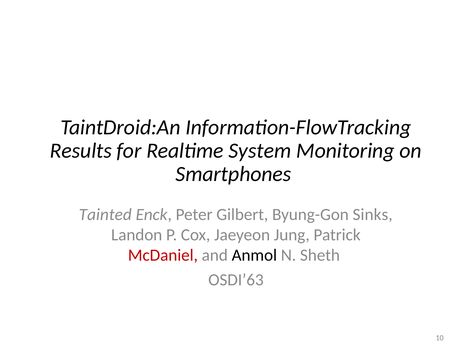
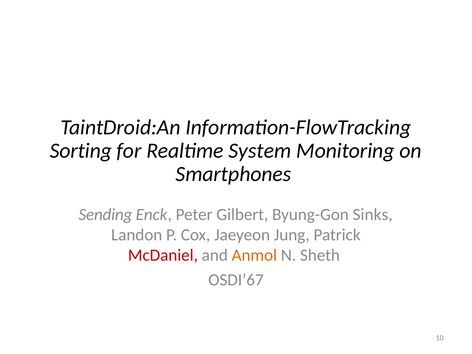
Results: Results -> Sorting (81, 151)
Tainted: Tainted -> Sending (105, 214)
Anmol colour: black -> orange (254, 255)
OSDI’63: OSDI’63 -> OSDI’67 (236, 280)
